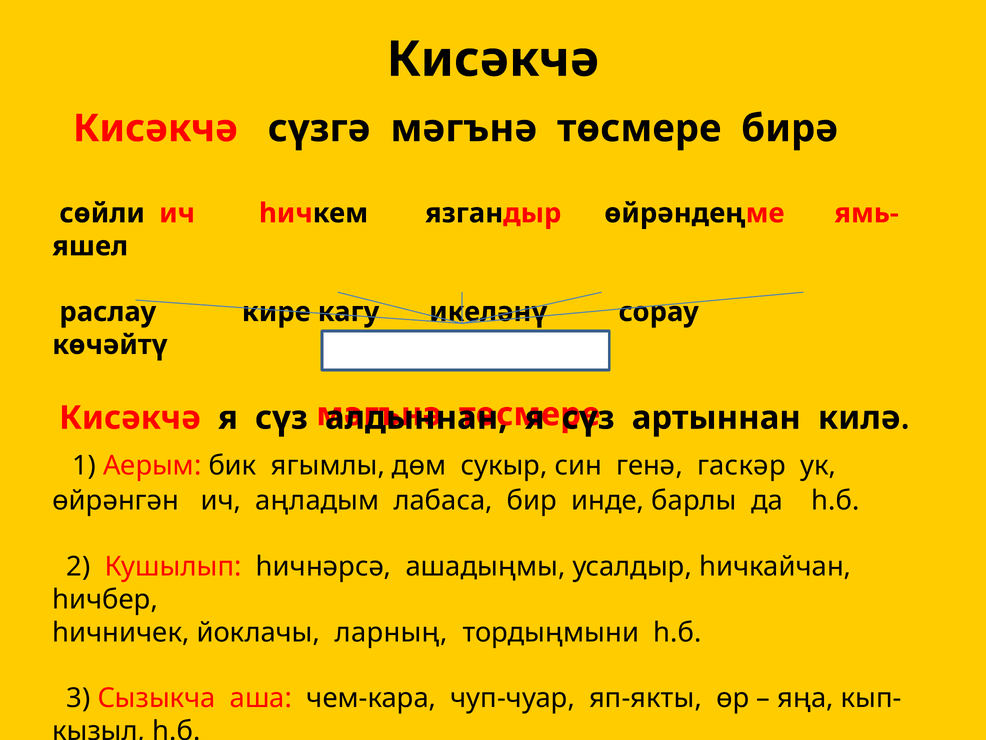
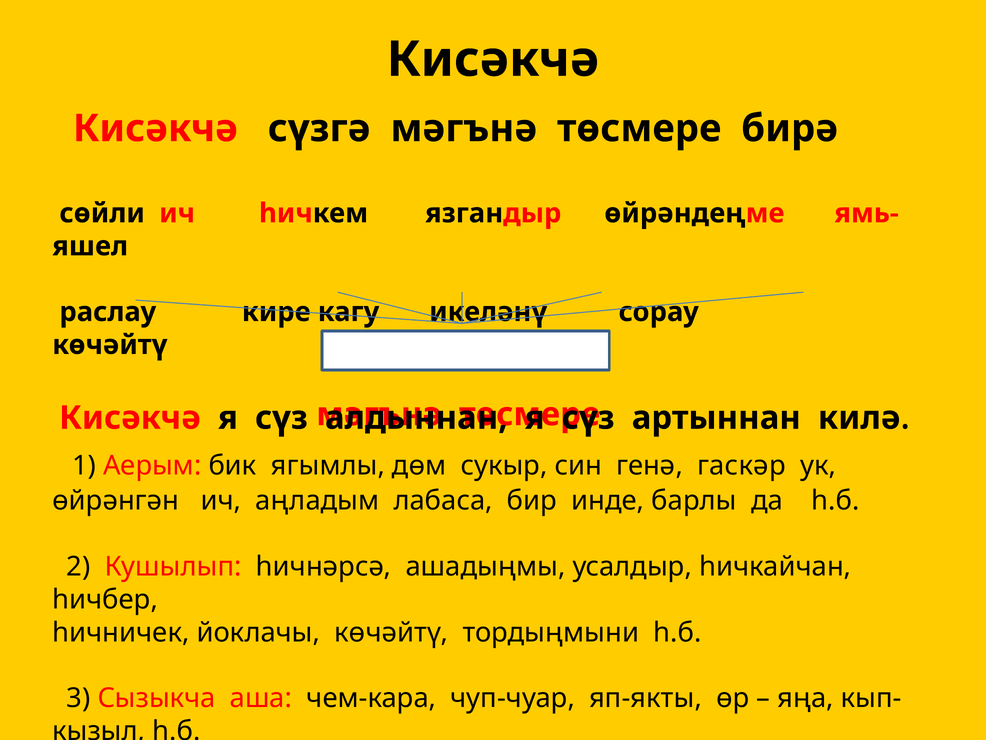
йоклачы ларның: ларның -> көчәйтү (391, 632)
